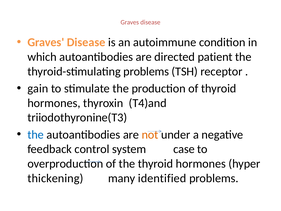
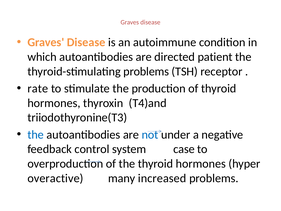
gain: gain -> rate (38, 88)
not colour: orange -> blue (150, 134)
thickening: thickening -> overactive (55, 178)
identified: identified -> increased (162, 178)
